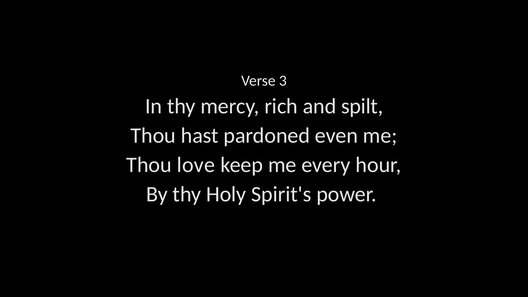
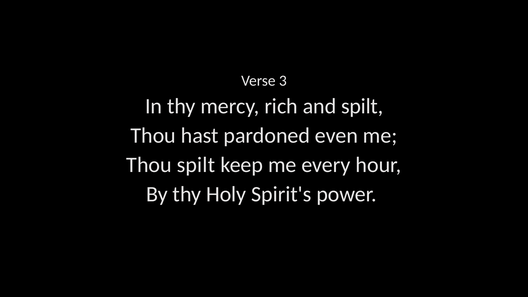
Thou love: love -> spilt (196, 165)
